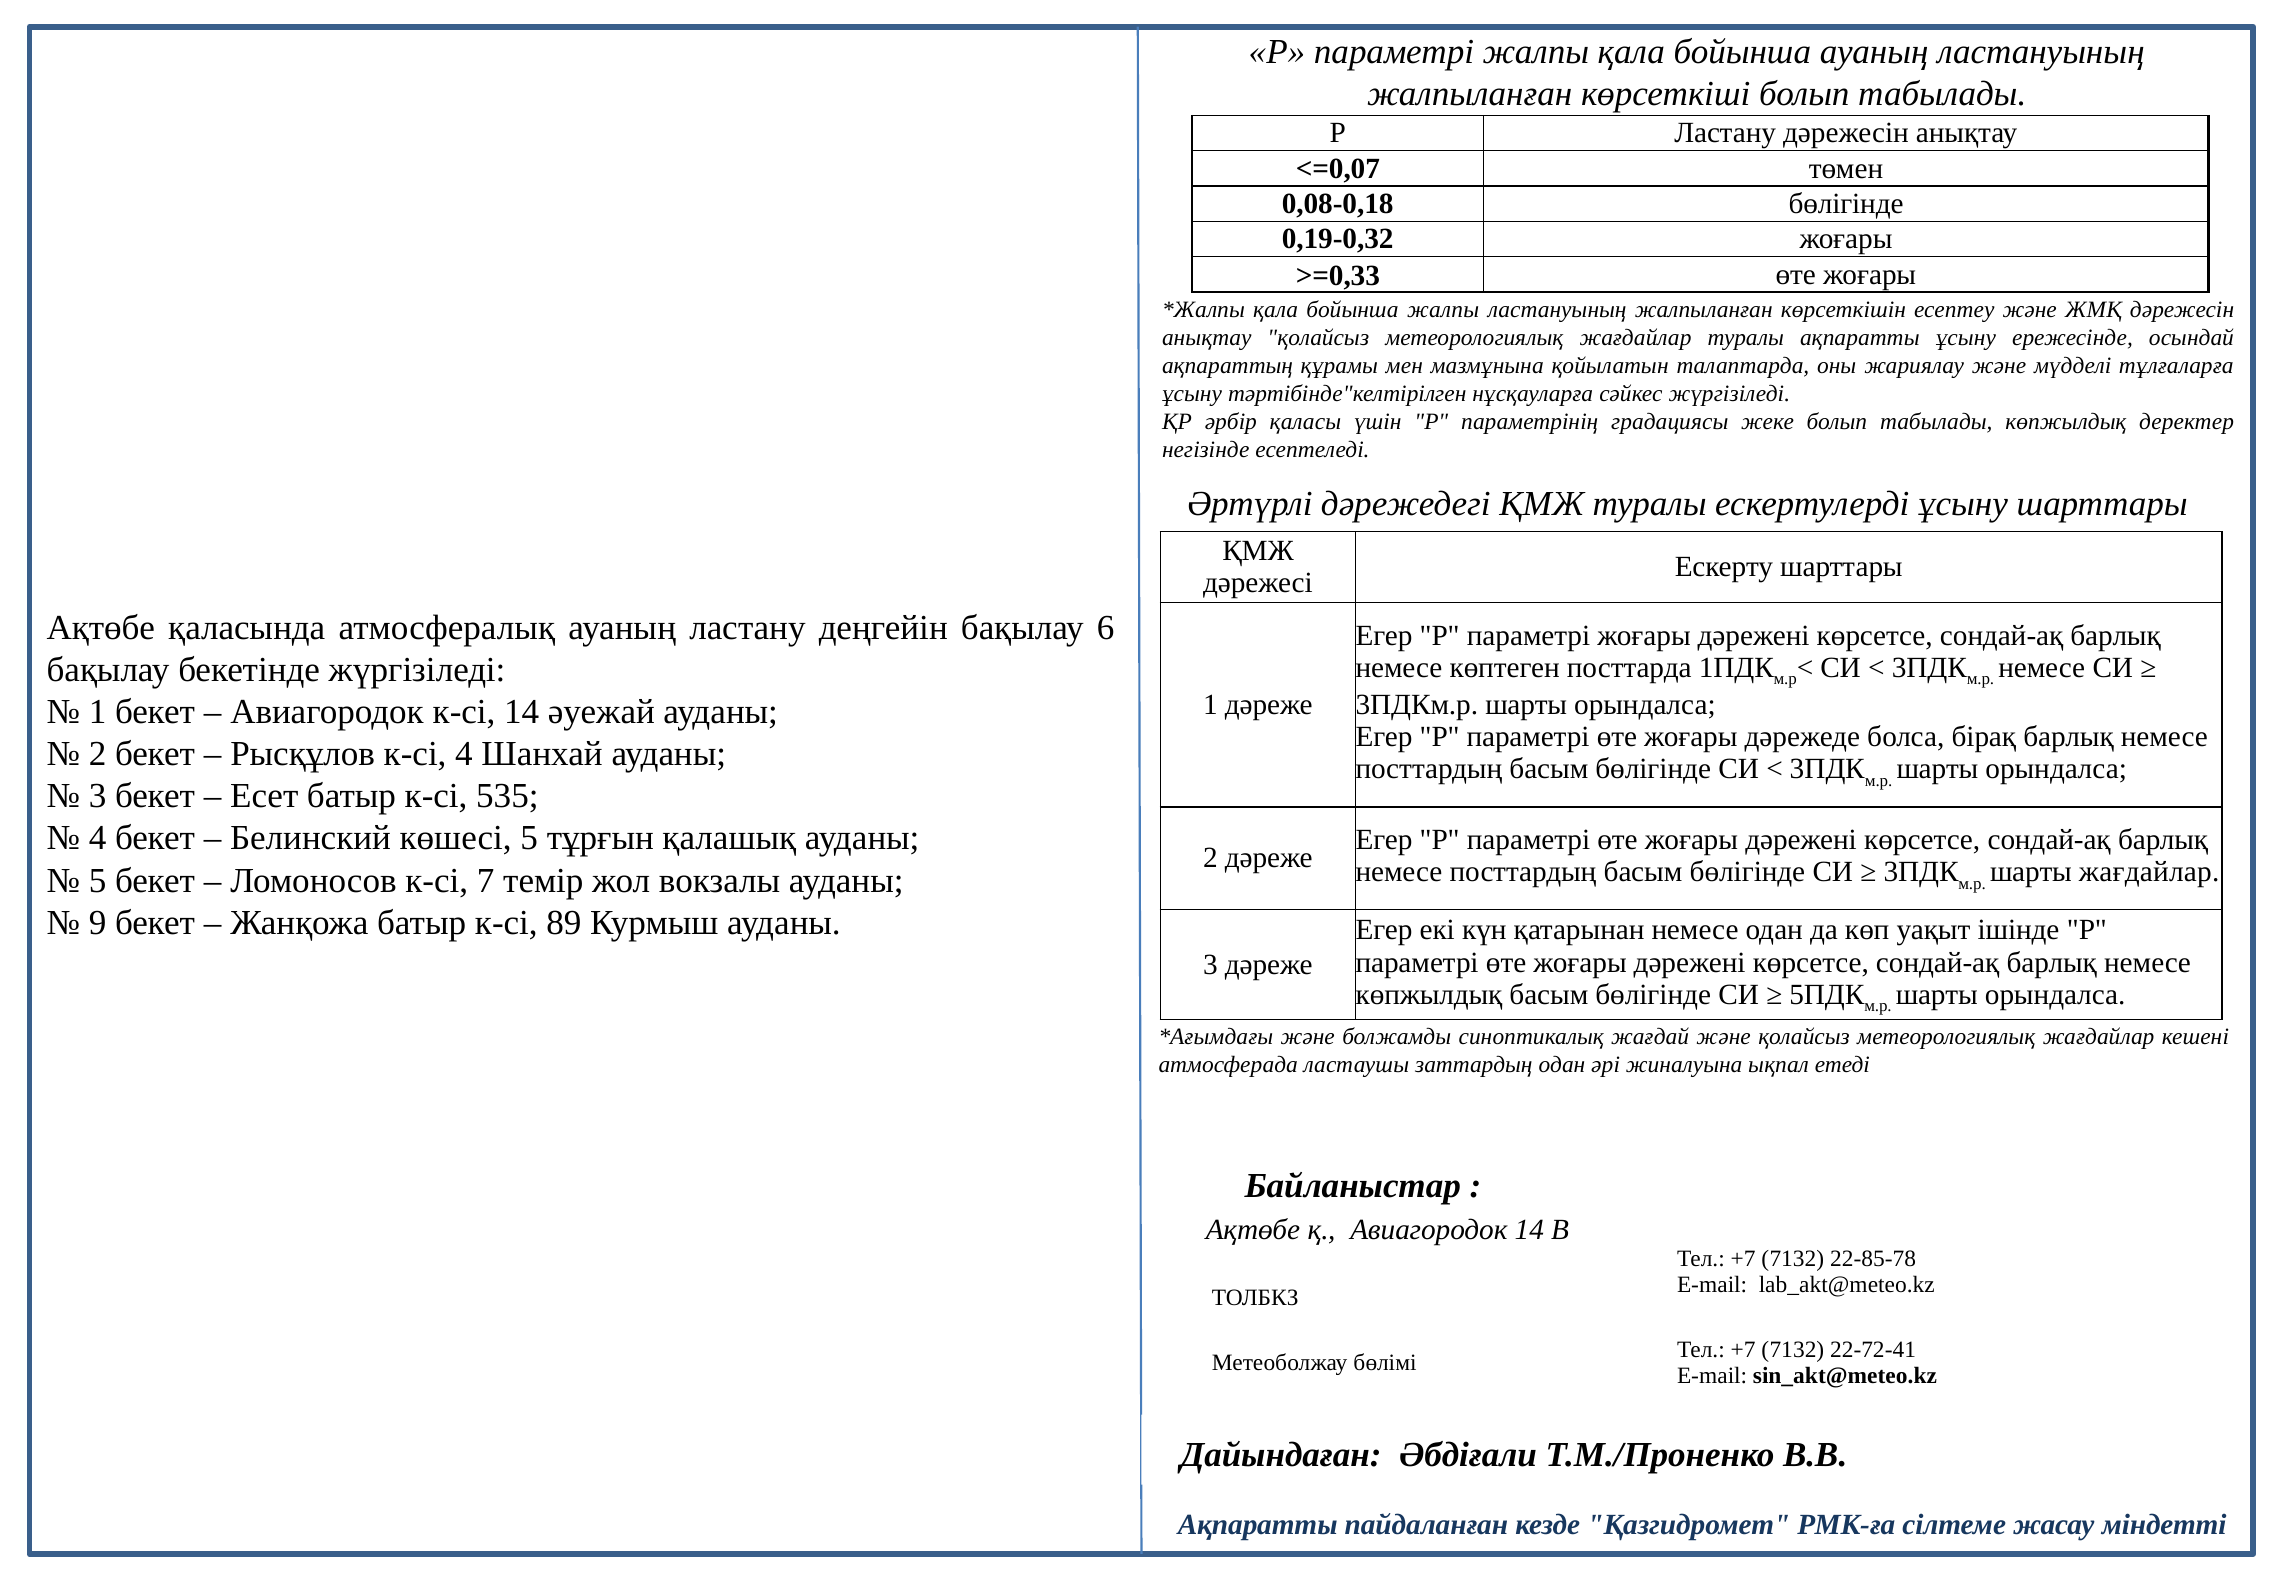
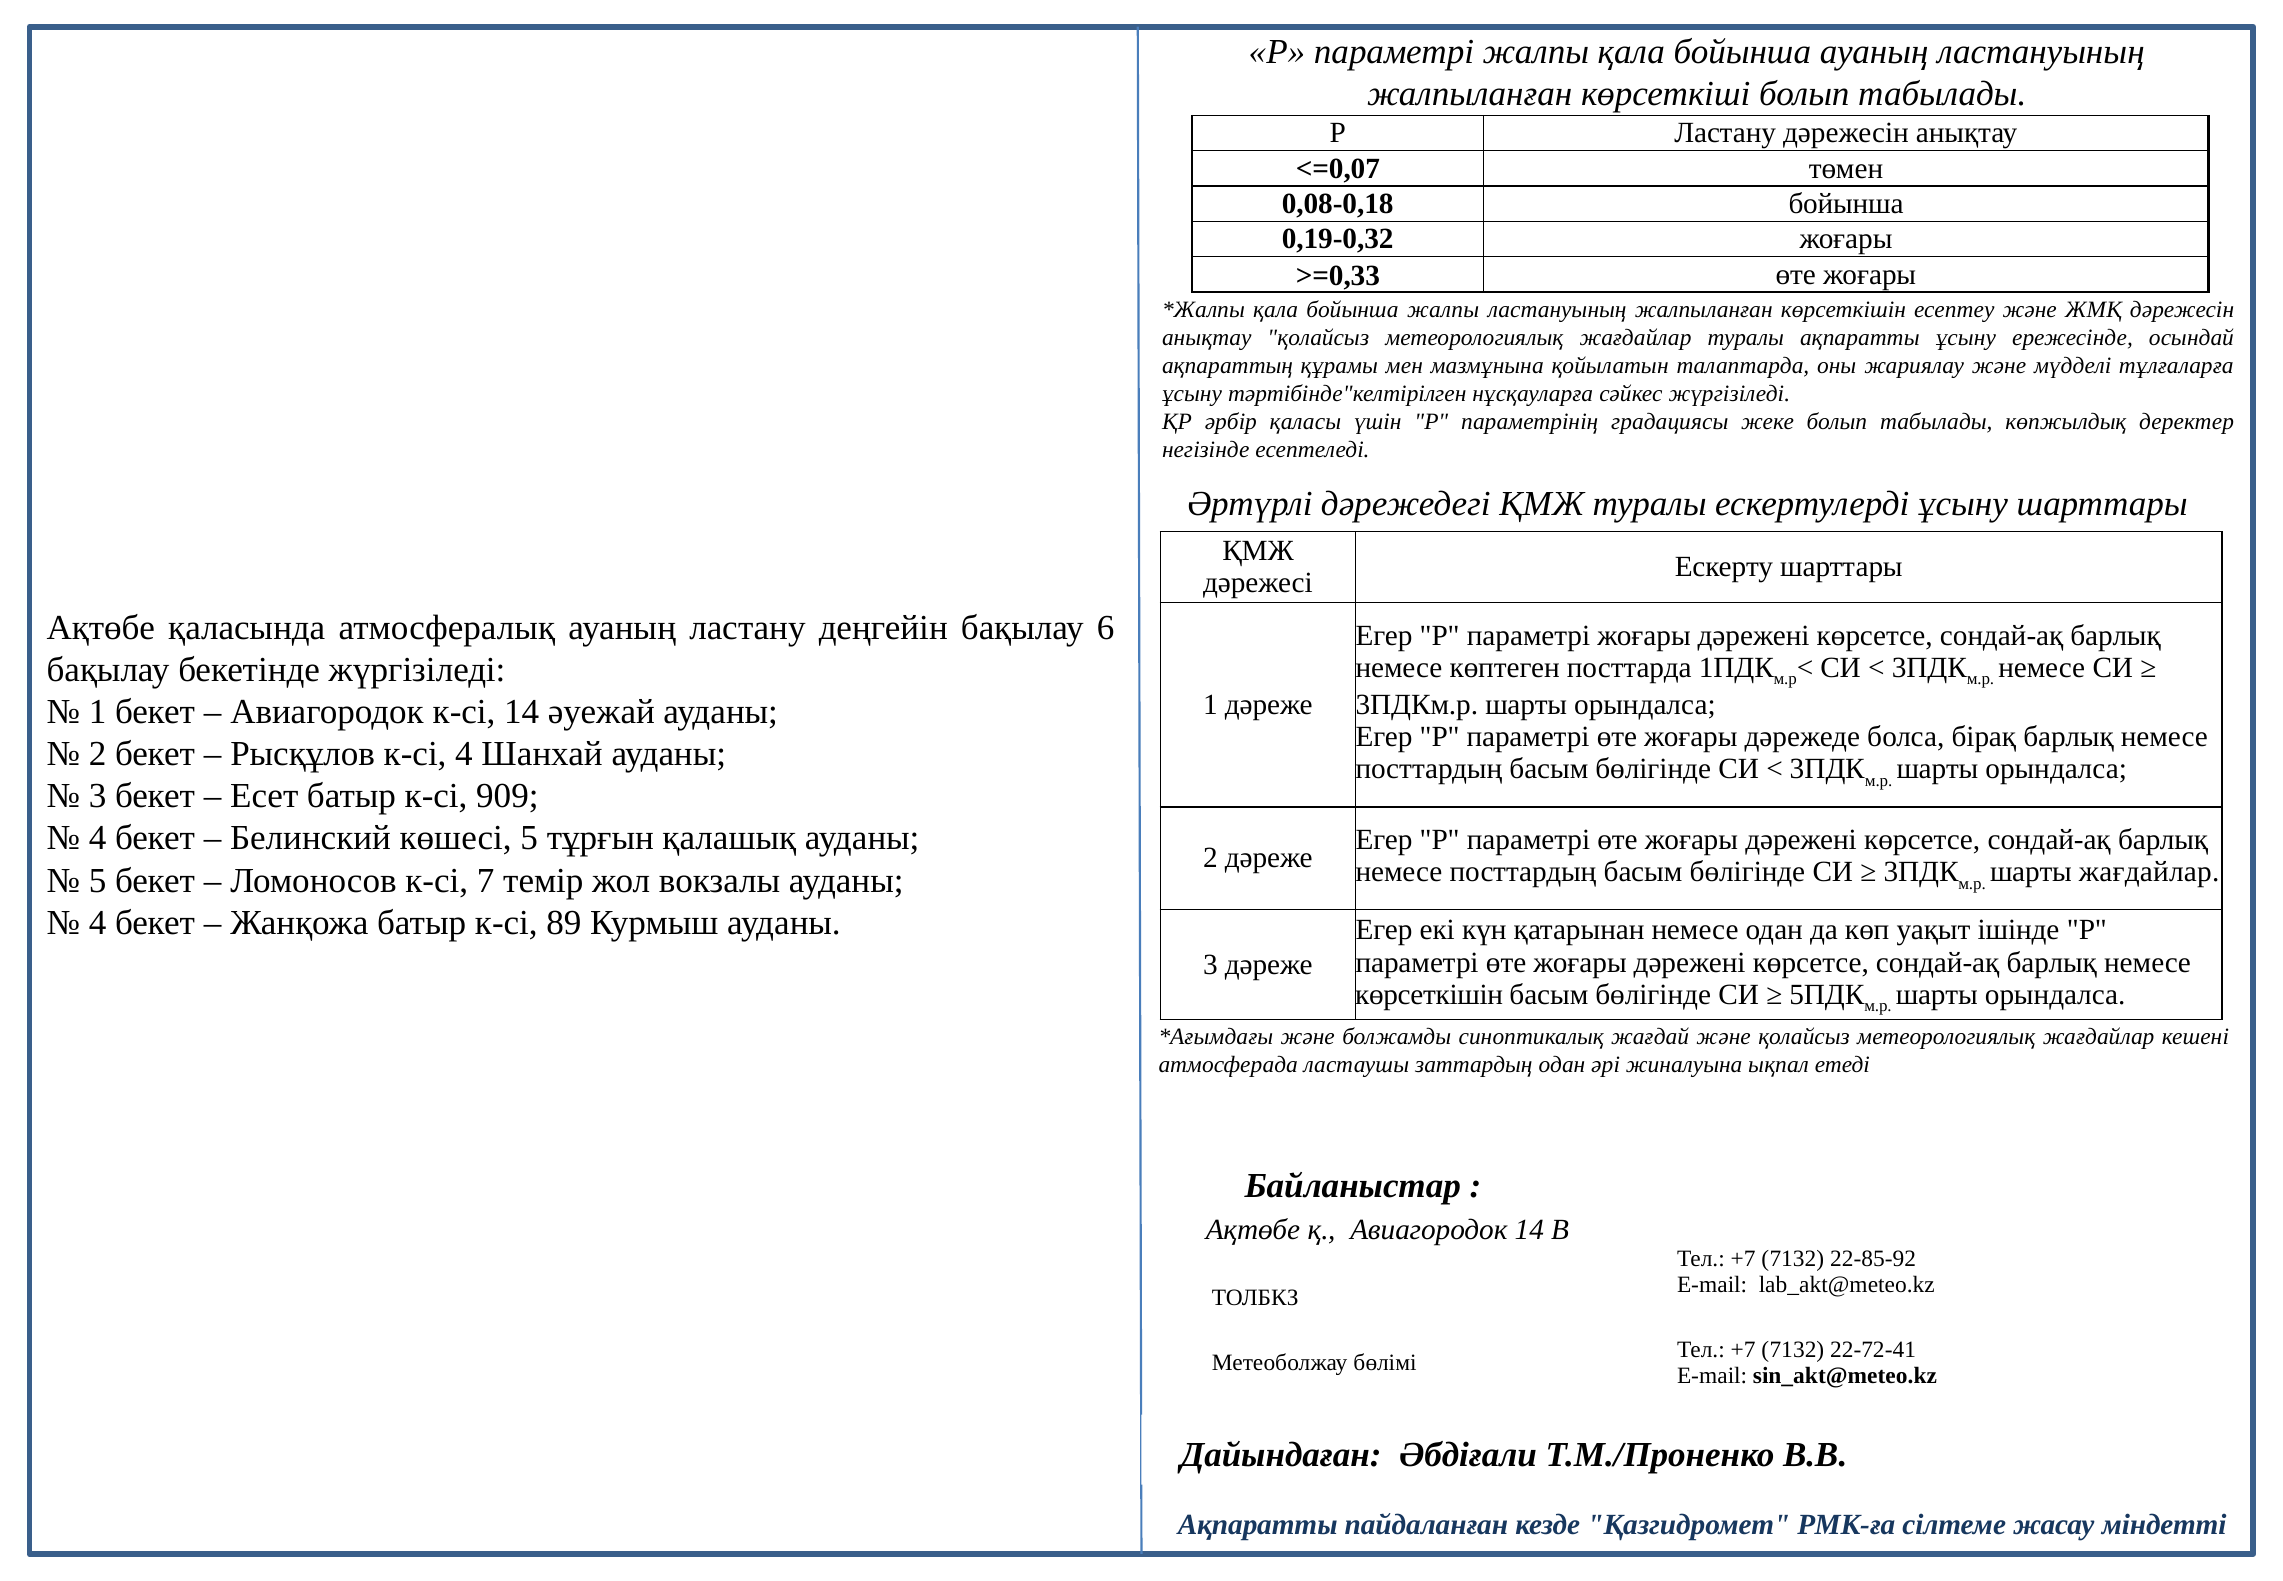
0,08-0,18 бөлігінде: бөлігінде -> бойынша (1846, 204)
535: 535 -> 909 (507, 796)
9: 9 -> 4 (98, 922)
көпжылдық: көпжылдық -> көрсеткішін (1429, 994)
22-85-78: 22-85-78 -> 22-85-92 (1873, 1258)
